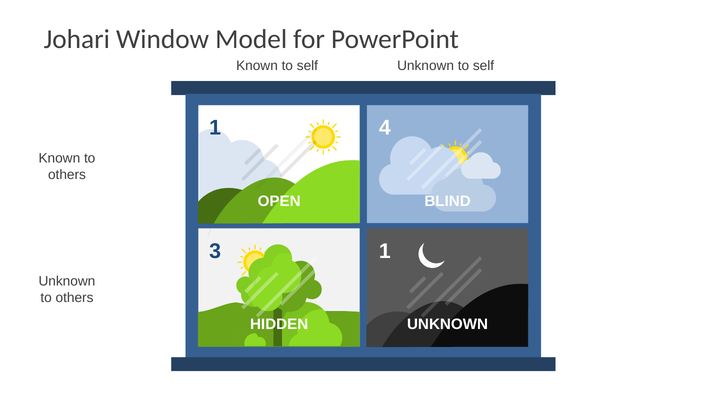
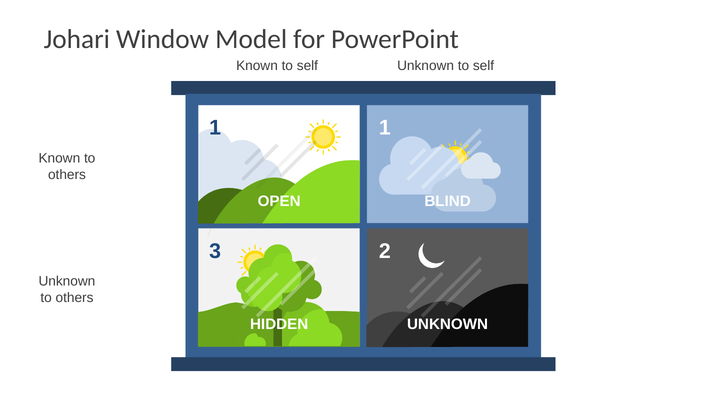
1 4: 4 -> 1 (385, 128)
3 1: 1 -> 2 (385, 252)
